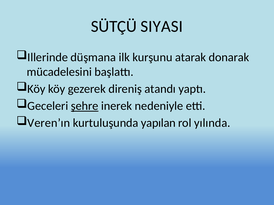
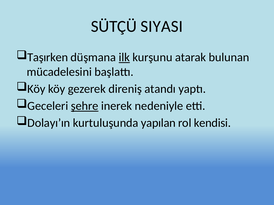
Illerinde: Illerinde -> Taşırken (48, 57)
ilk underline: none -> present (124, 57)
donarak: donarak -> bulunan (229, 57)
Veren’ın: Veren’ın -> Dolayı’ın (49, 123)
yılında: yılında -> kendisi (212, 123)
